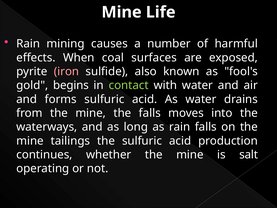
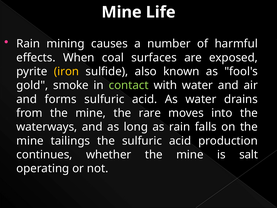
iron colour: pink -> yellow (67, 71)
begins: begins -> smoke (71, 85)
the falls: falls -> rare (150, 113)
